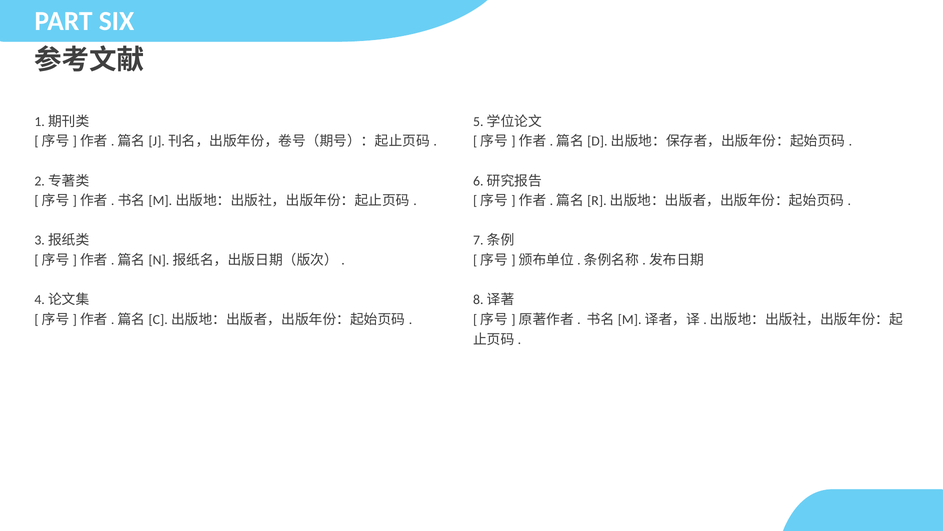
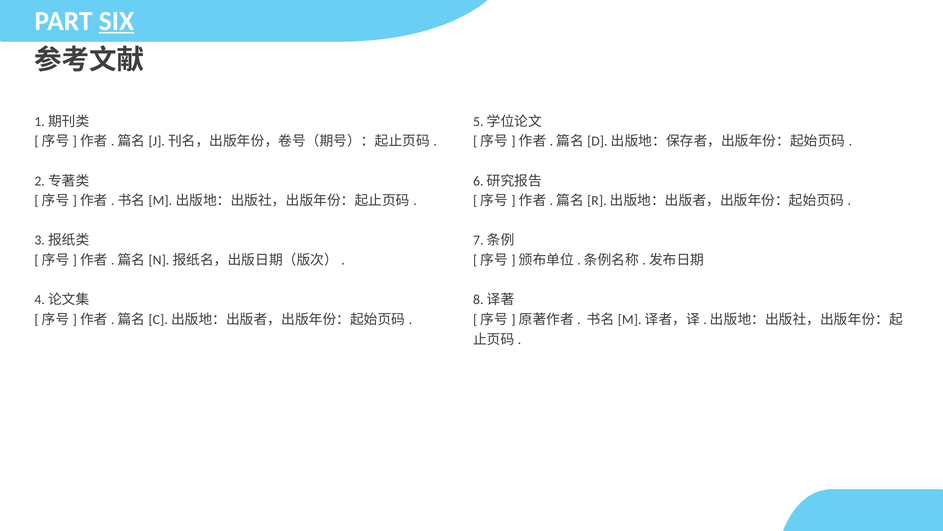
SIX underline: none -> present (116, 21)
